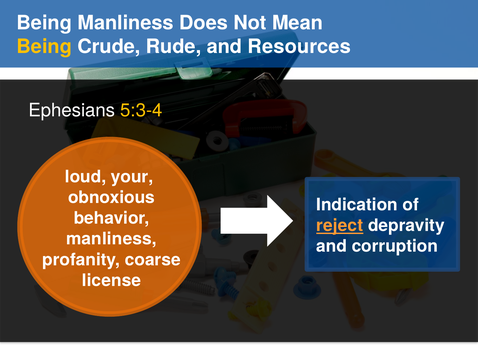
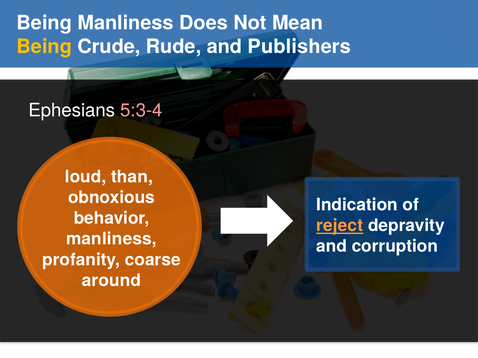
Resources: Resources -> Publishers (299, 47)
5:3-4 colour: yellow -> pink (141, 110)
your: your -> than (132, 177)
license: license -> around (111, 281)
